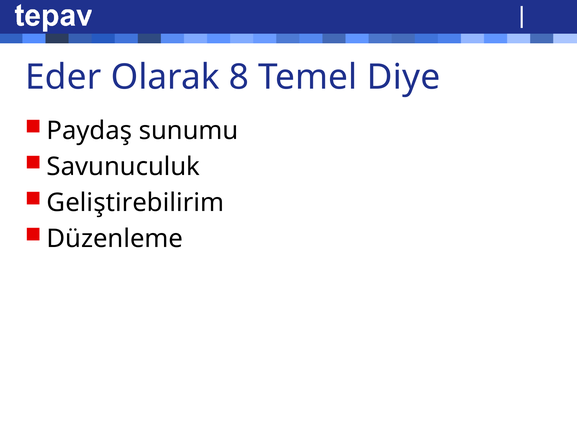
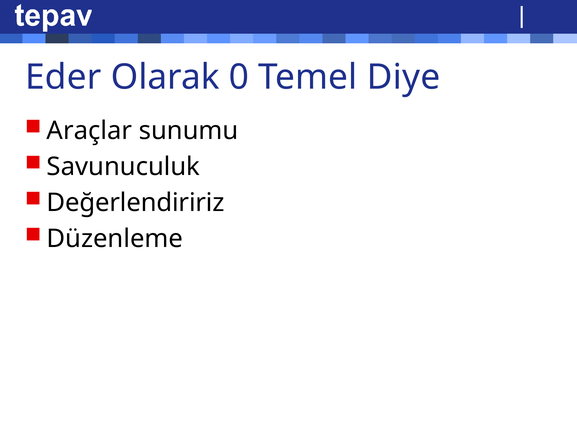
8: 8 -> 0 (239, 77)
Paydaş: Paydaş -> Araçlar (89, 131)
Geliştirebilirim: Geliştirebilirim -> Değerlendiririz (136, 203)
